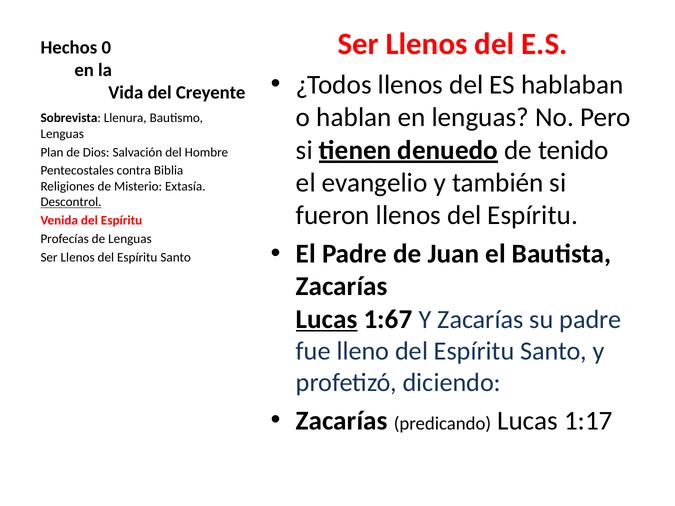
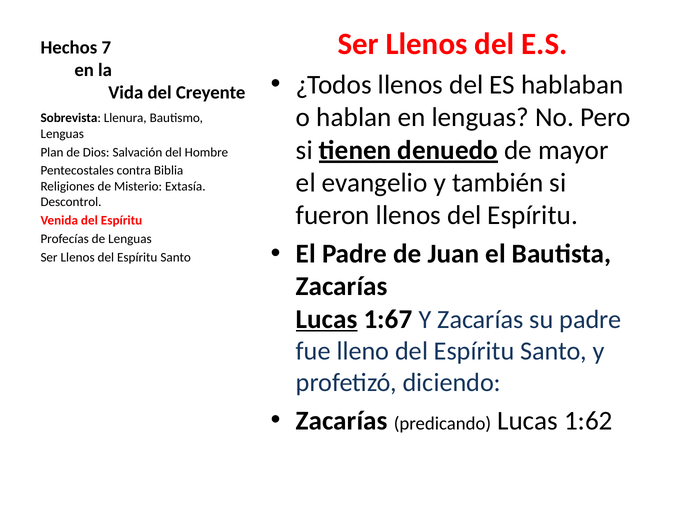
0: 0 -> 7 (106, 48)
tenido: tenido -> mayor (573, 150)
Descontrol underline: present -> none (71, 202)
1:17: 1:17 -> 1:62 (588, 421)
